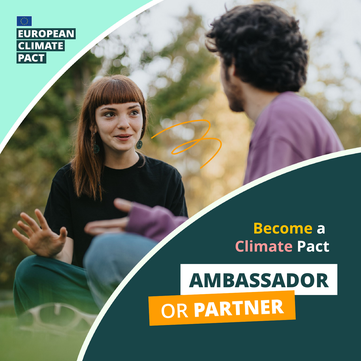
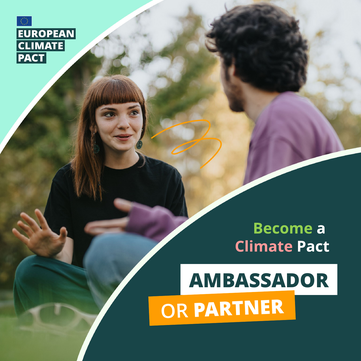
Become colour: yellow -> light green (283, 229)
